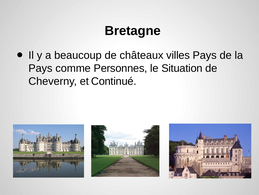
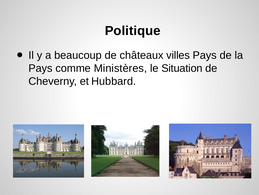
Bretagne: Bretagne -> Politique (133, 31)
Personnes: Personnes -> Ministères (120, 68)
Continué: Continué -> Hubbard (114, 81)
